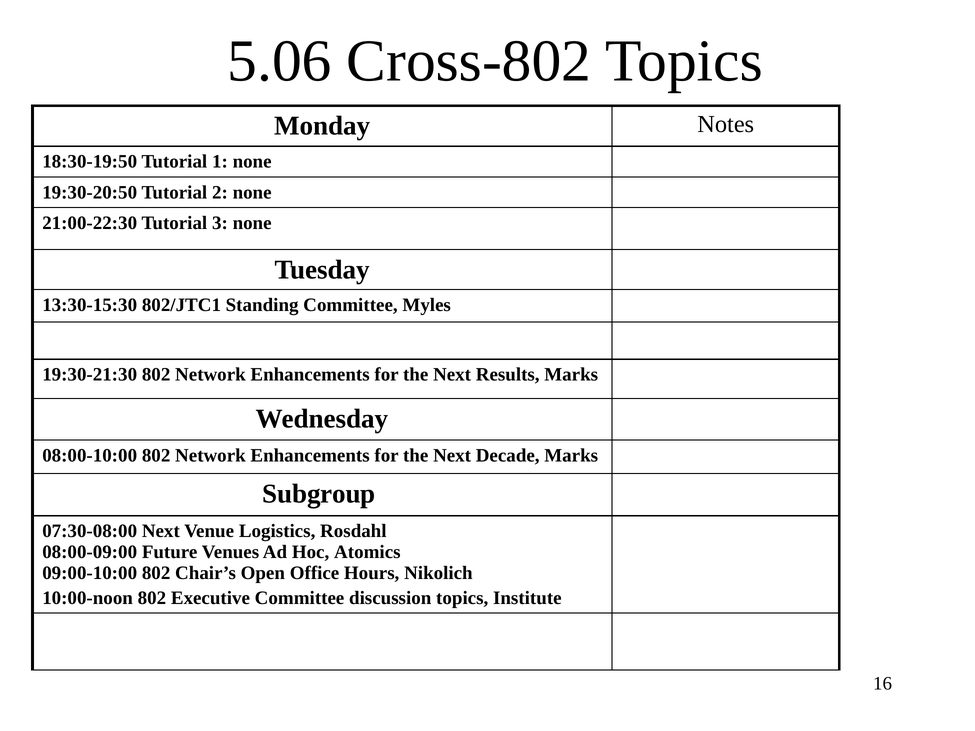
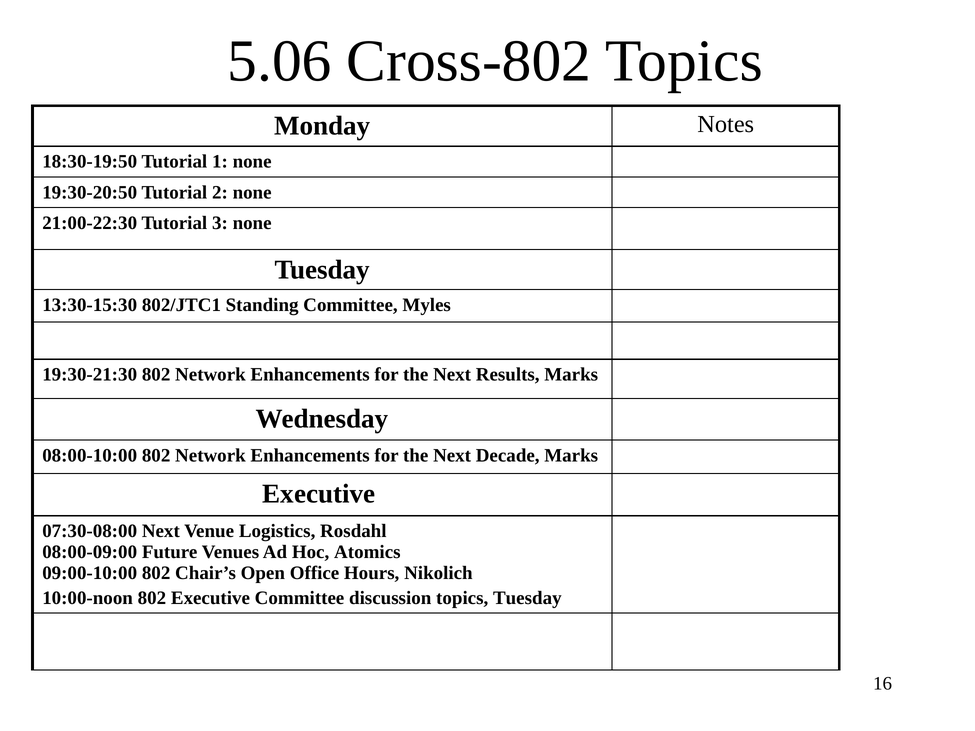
Subgroup: Subgroup -> Executive (319, 494)
topics Institute: Institute -> Tuesday (527, 598)
